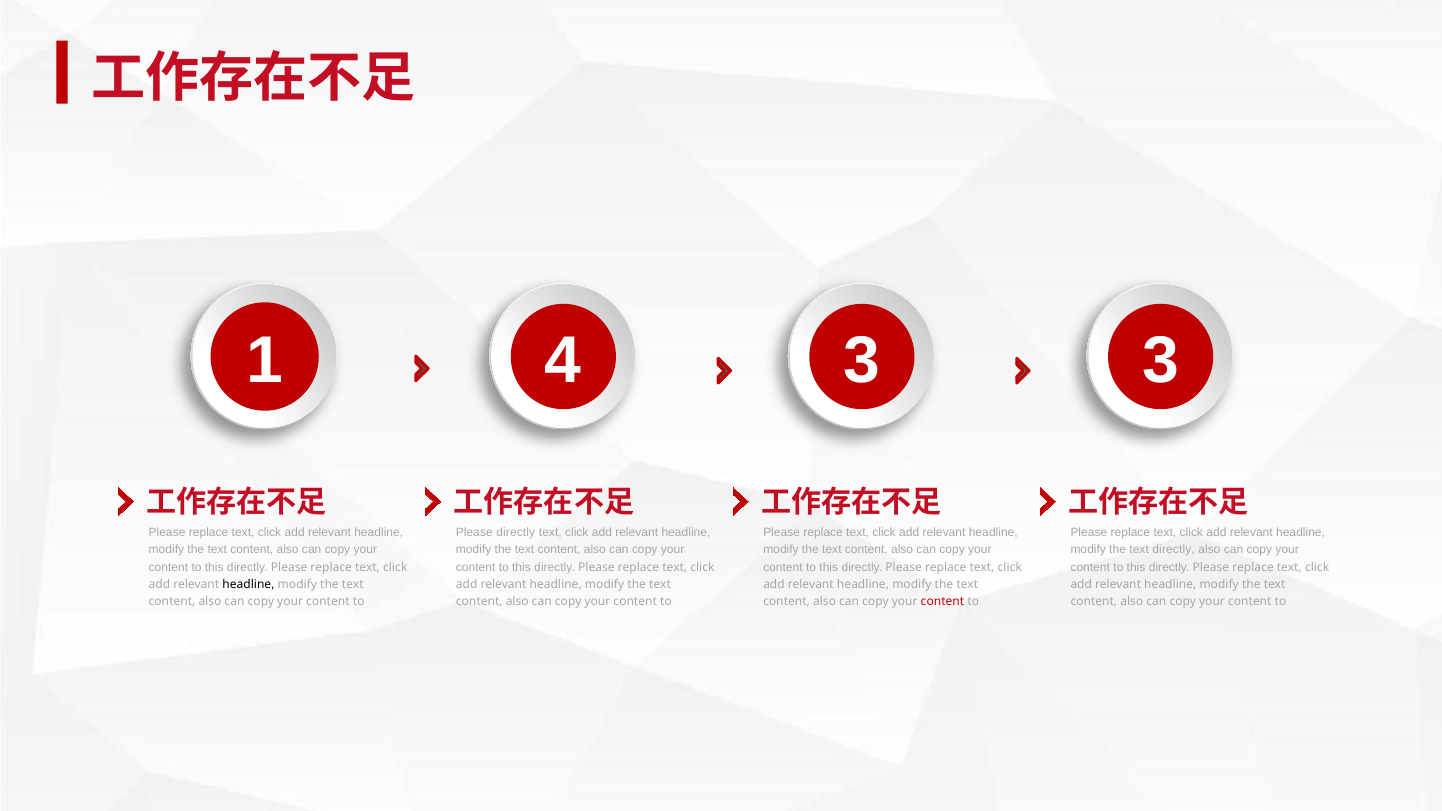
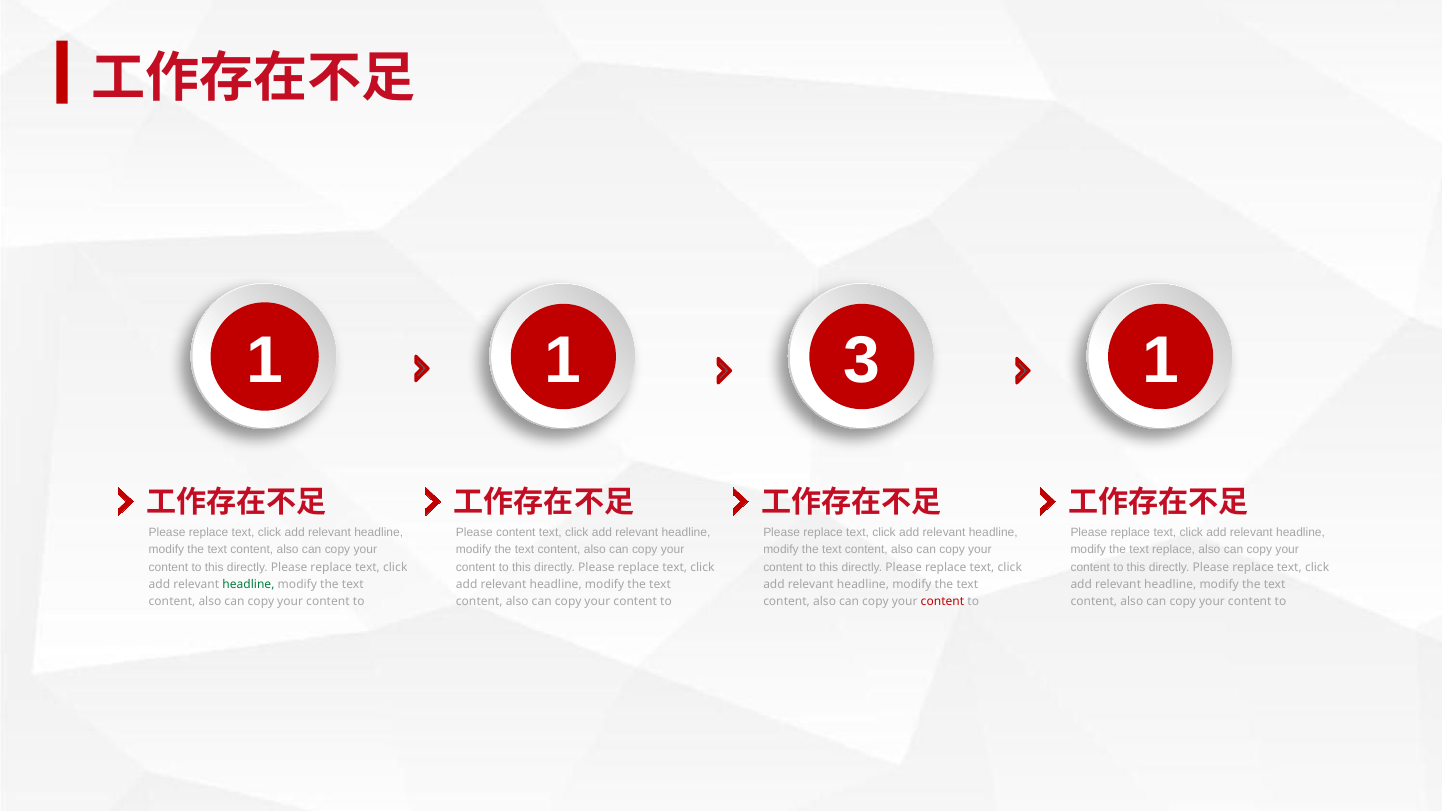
1 4: 4 -> 1 (563, 361)
3 3: 3 -> 1 (1161, 361)
Please directly: directly -> content (516, 533)
text directly: directly -> replace (1174, 550)
headline colour: black -> green (248, 585)
